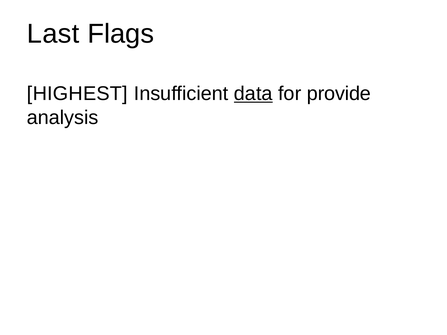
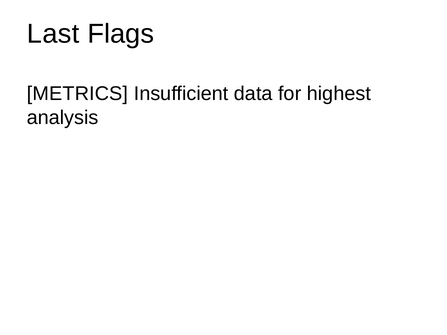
HIGHEST: HIGHEST -> METRICS (77, 94)
data underline: present -> none (253, 94)
provide: provide -> highest (339, 94)
